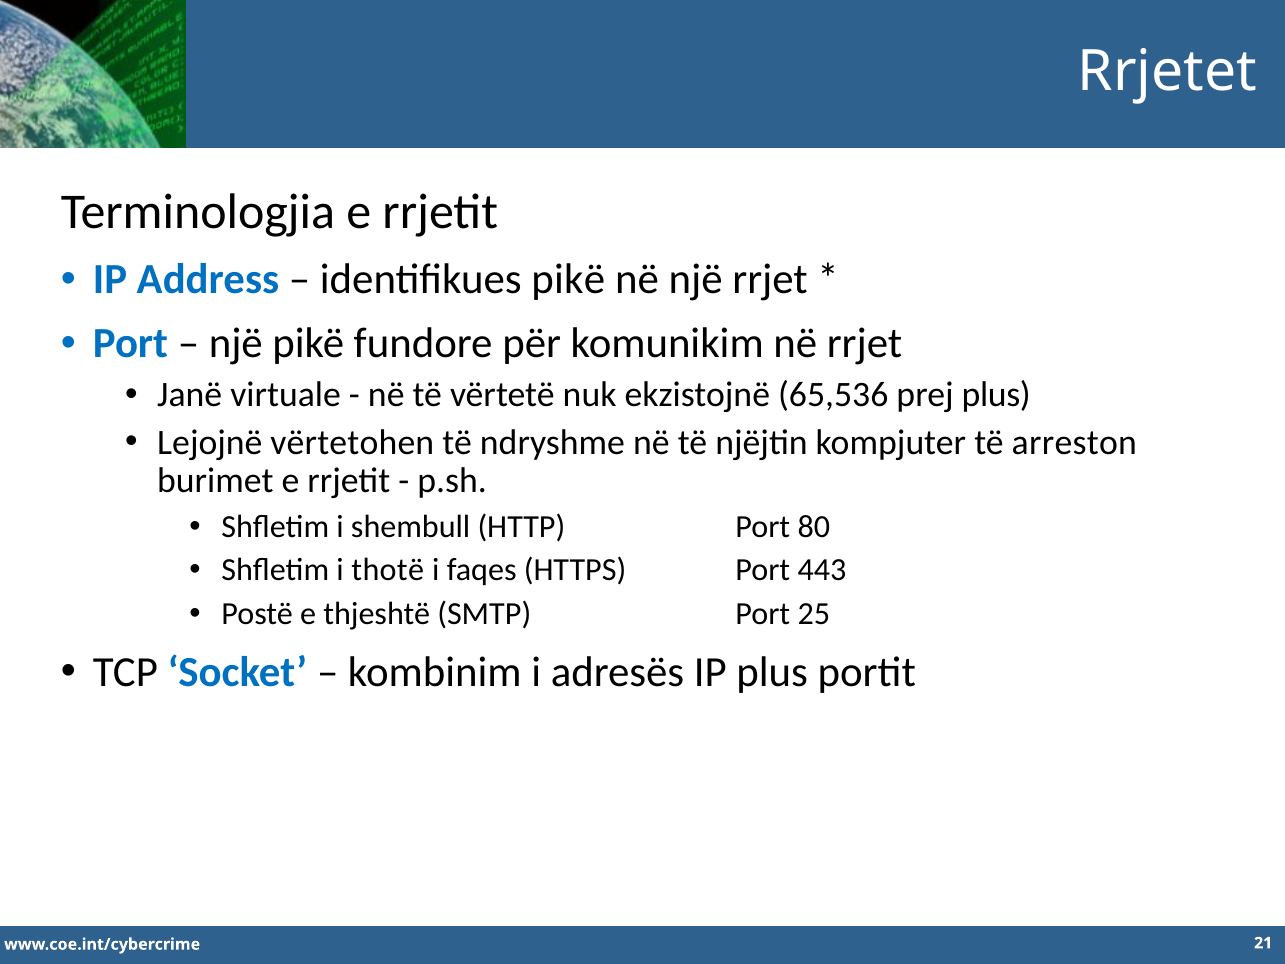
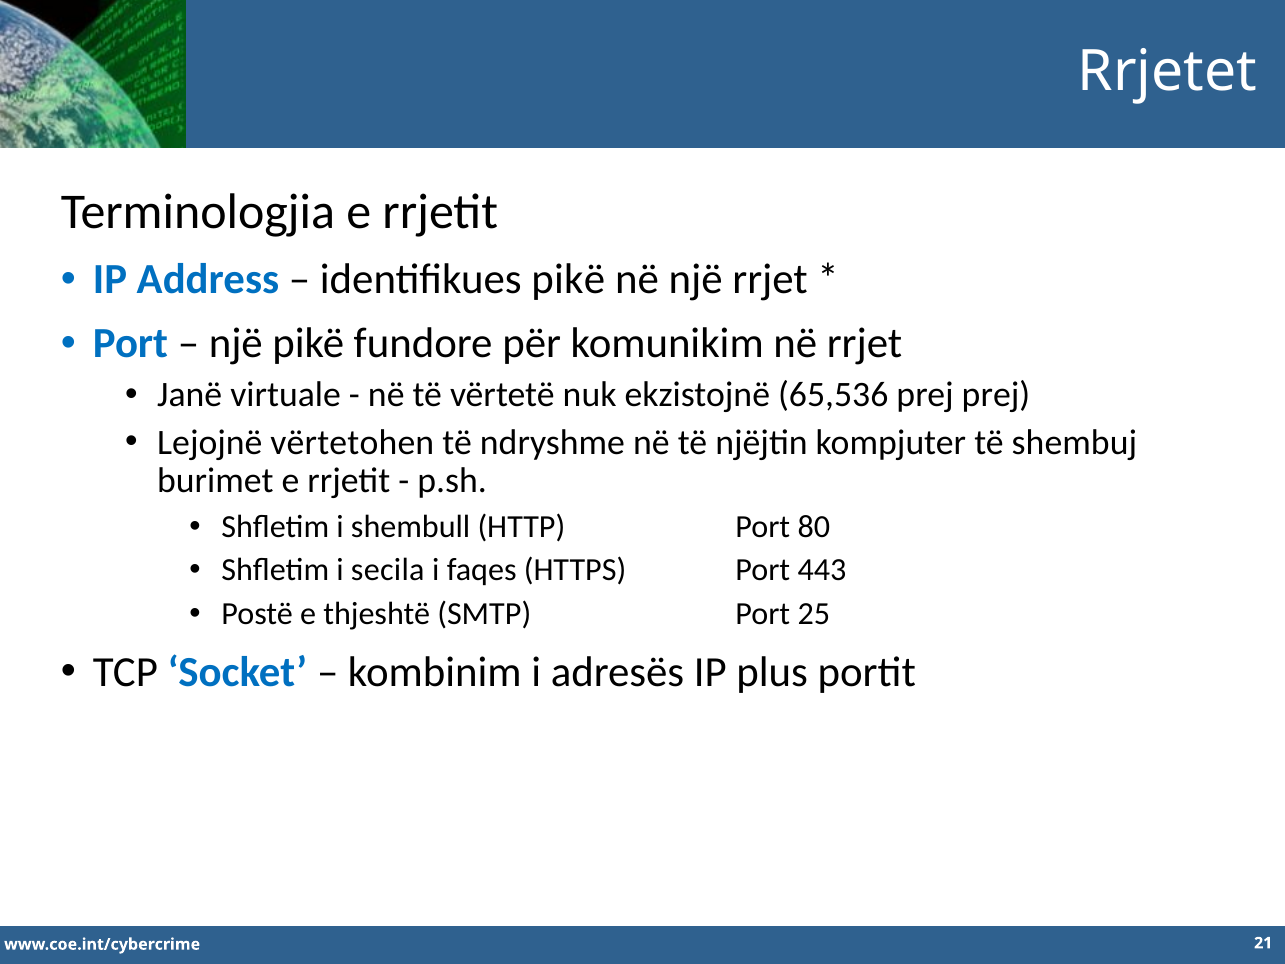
prej plus: plus -> prej (996, 395)
arreston: arreston -> shembuj (1074, 443)
thotë: thotë -> secila (388, 570)
